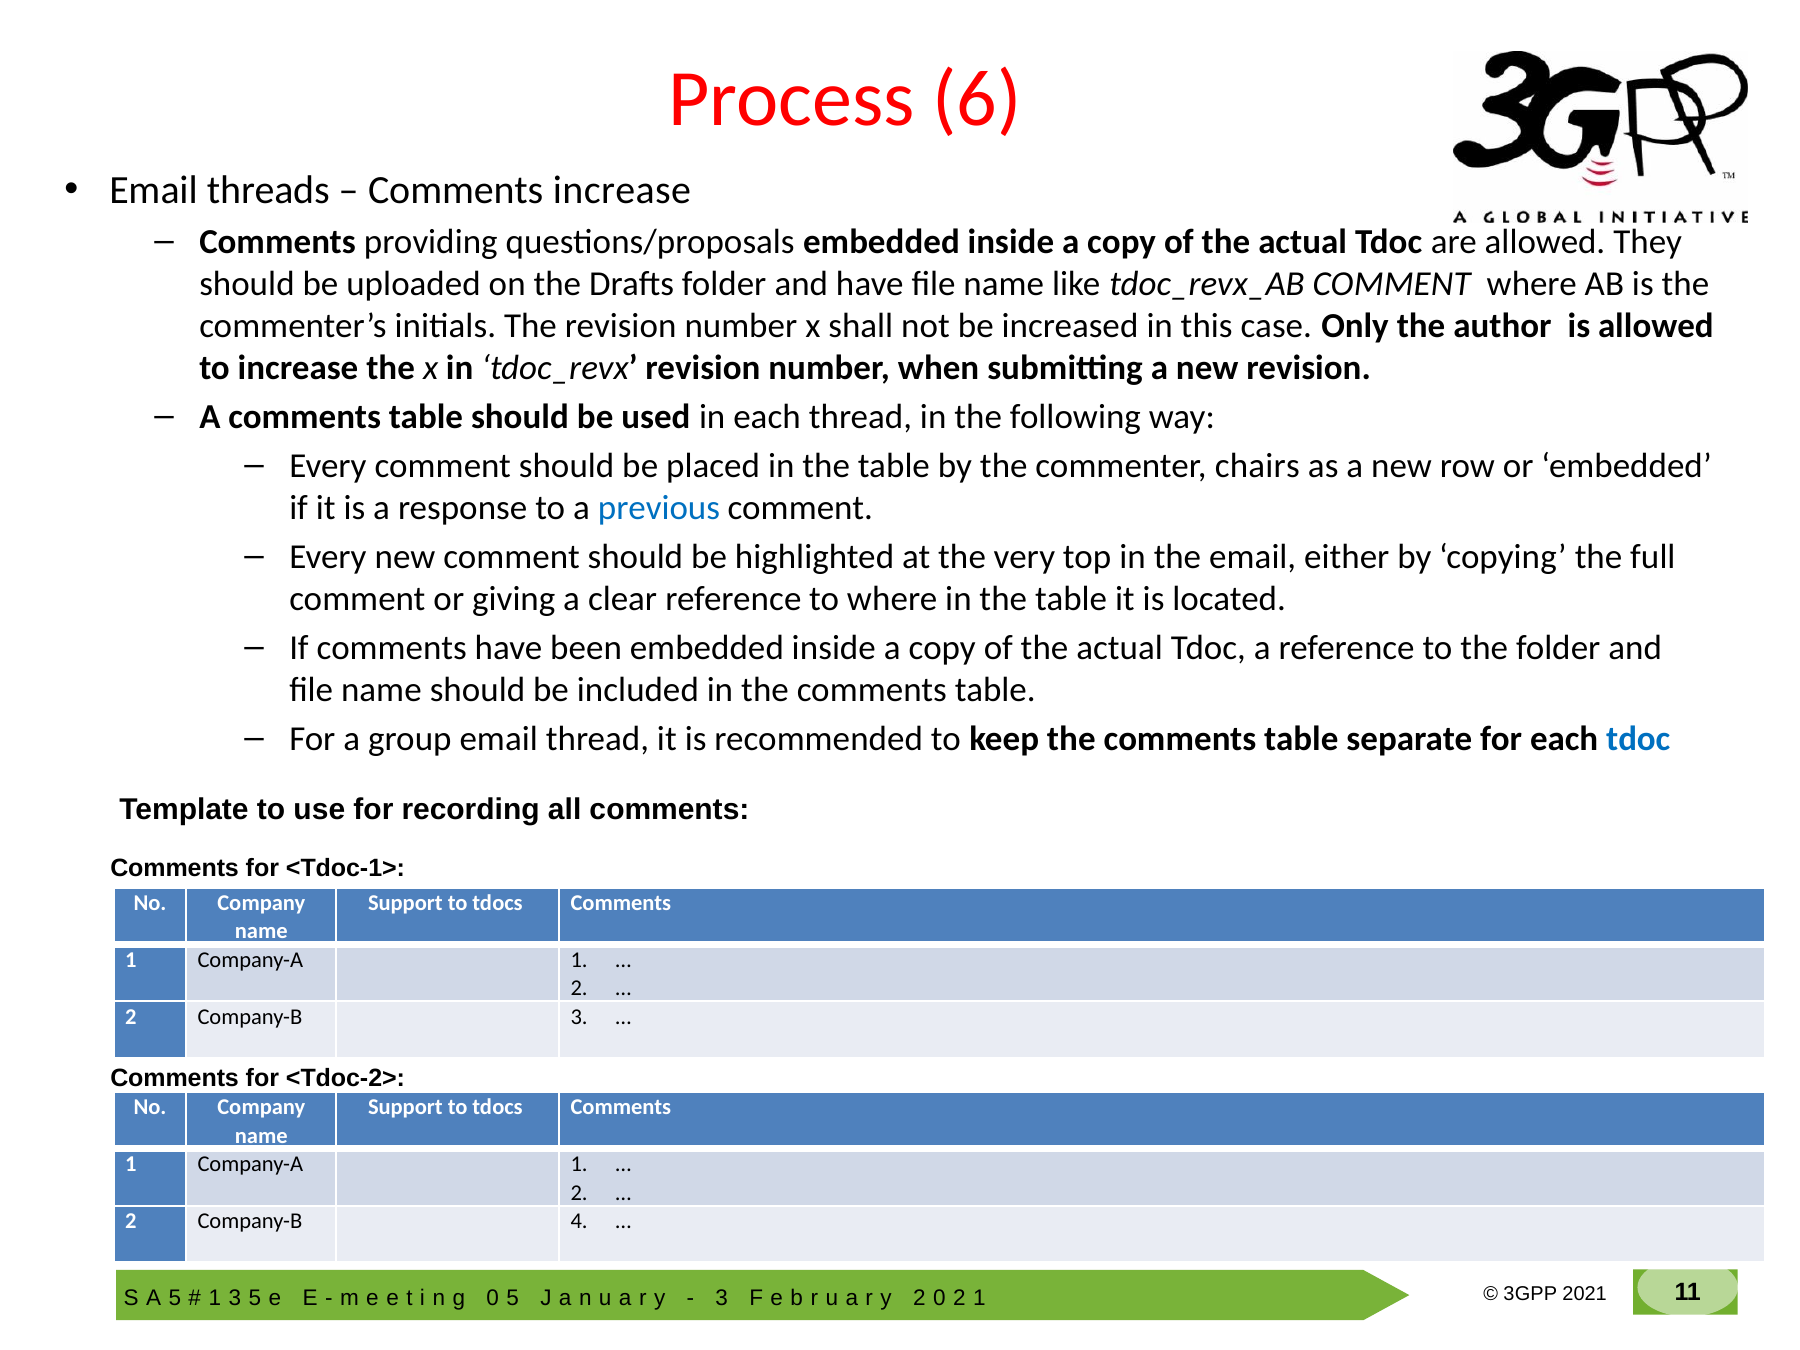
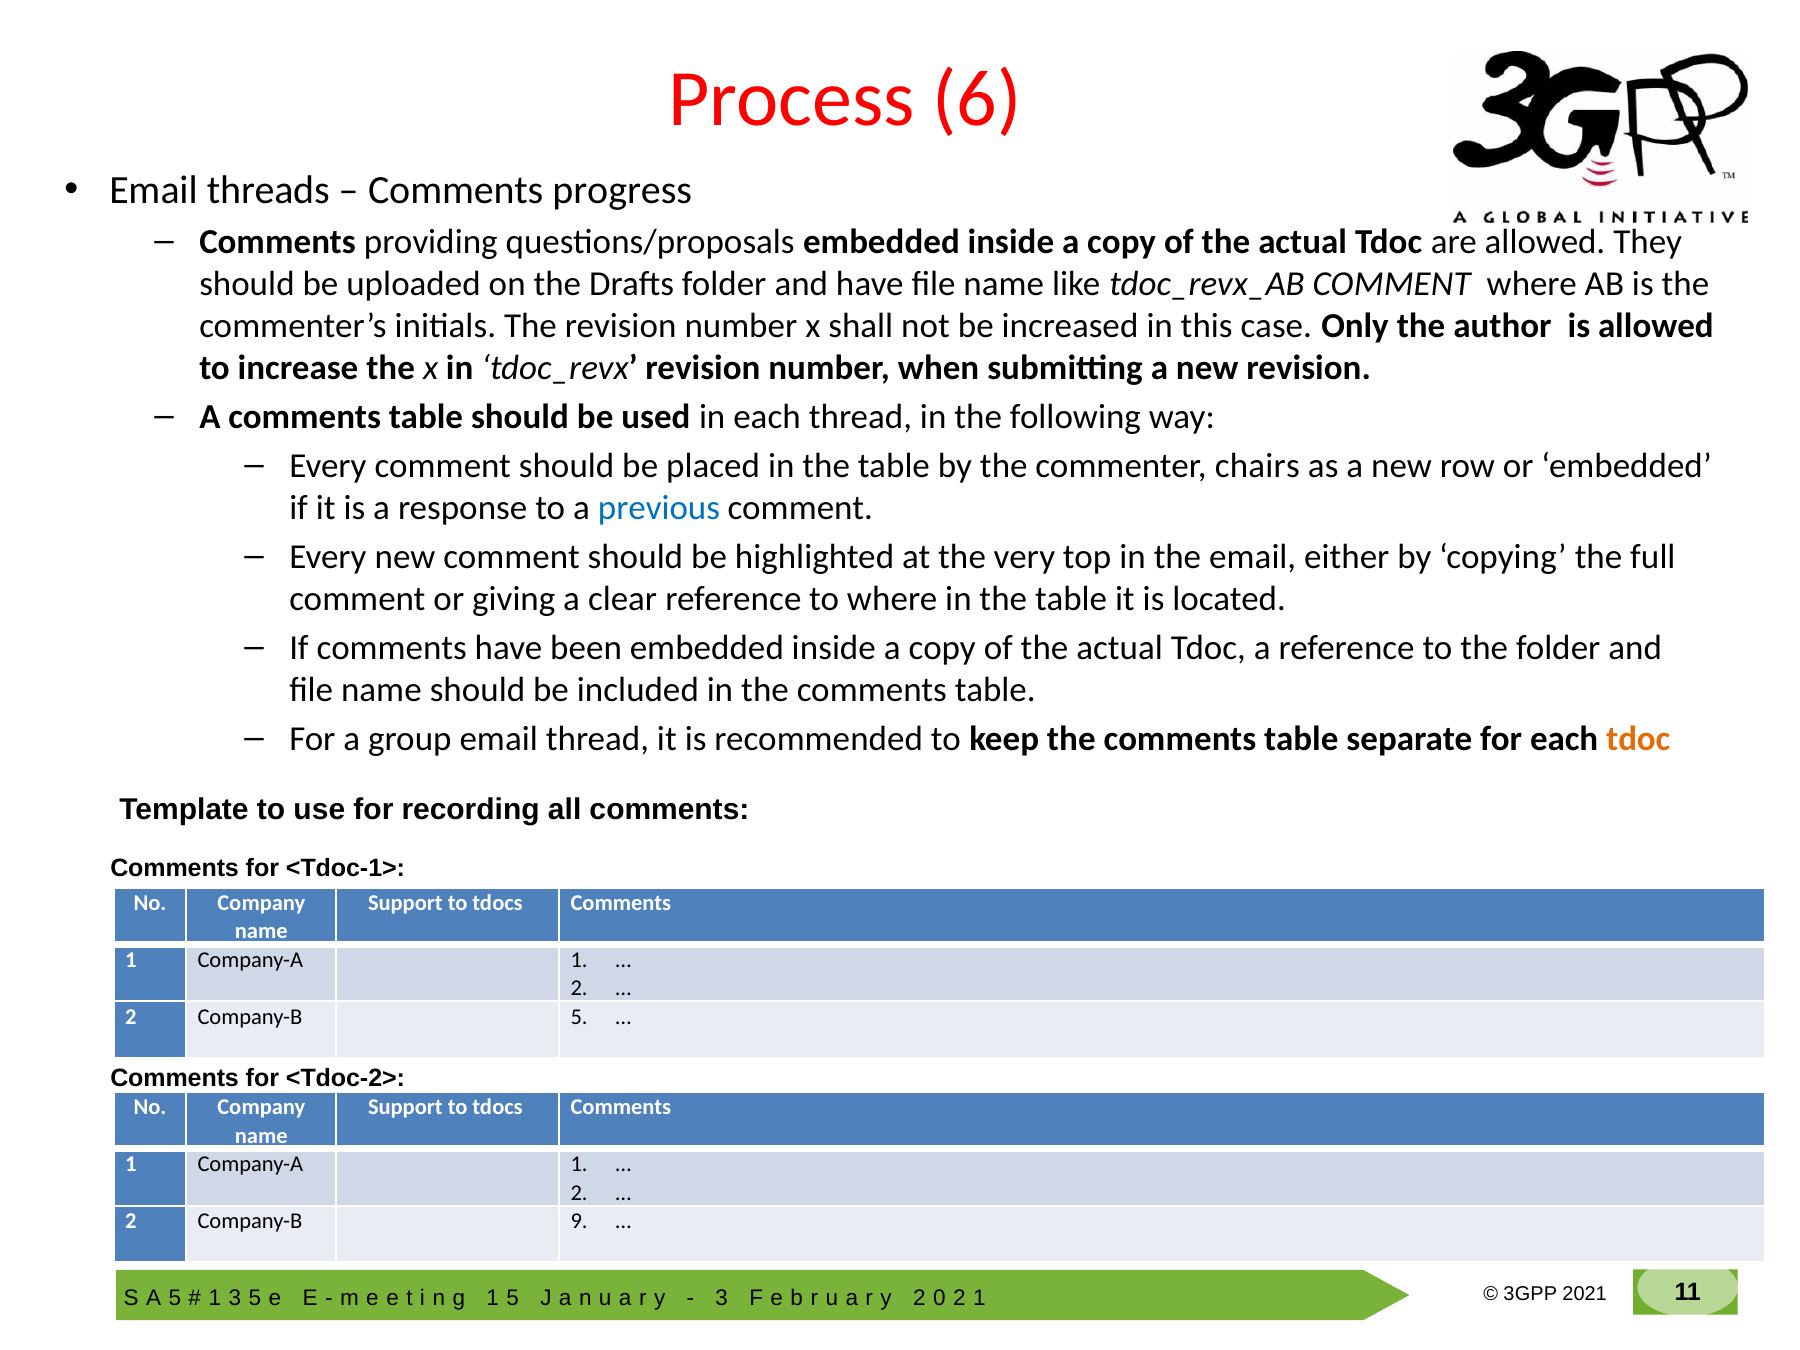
Comments increase: increase -> progress (622, 190)
tdoc colour: blue -> orange (1638, 739)
Company-B 3: 3 -> 5 (579, 1017)
4: 4 -> 9 (579, 1221)
0: 0 -> 1 (493, 1298)
